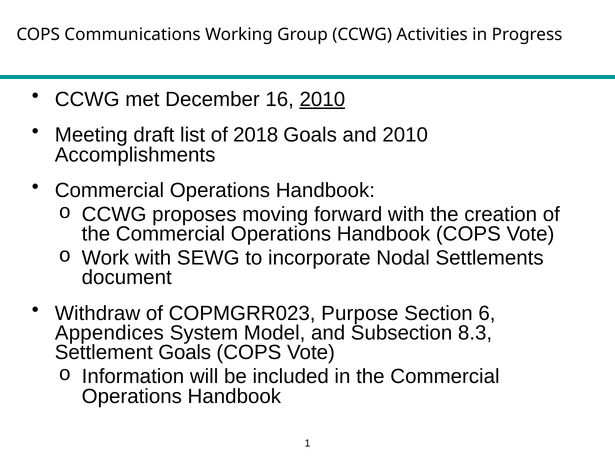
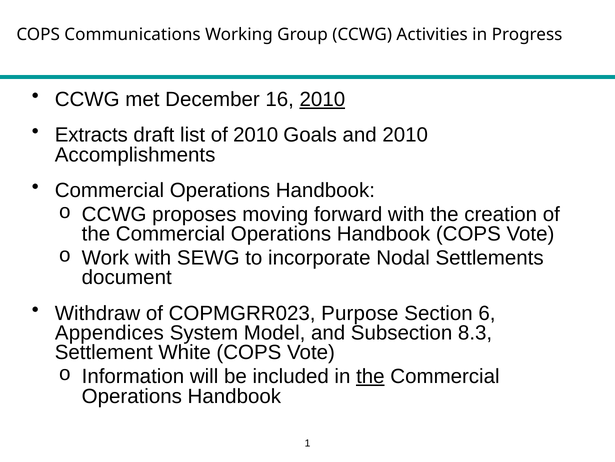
Meeting: Meeting -> Extracts (91, 135)
of 2018: 2018 -> 2010 (256, 135)
Settlement Goals: Goals -> White (185, 352)
the underline: none -> present (370, 376)
